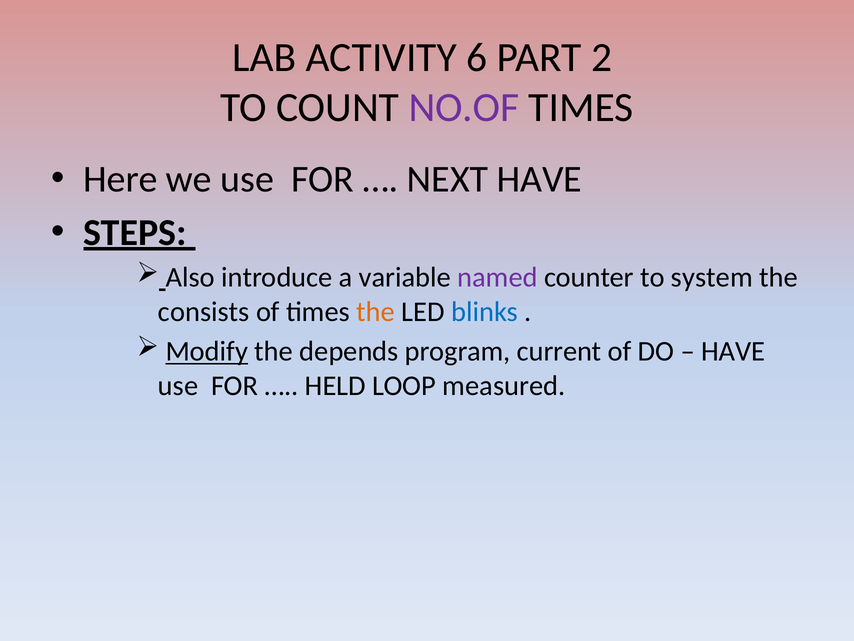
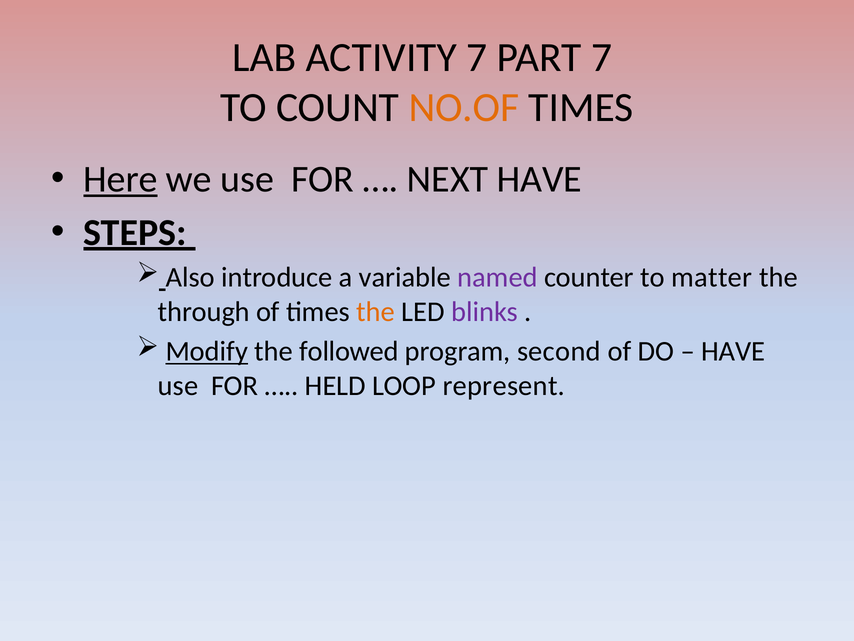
ACTIVITY 6: 6 -> 7 (477, 58)
PART 2: 2 -> 7 (602, 58)
NO.OF colour: purple -> orange (464, 108)
Here underline: none -> present (120, 179)
system: system -> matter (712, 277)
consists: consists -> through (204, 311)
blinks colour: blue -> purple (485, 311)
depends: depends -> followed (349, 351)
current: current -> second (559, 351)
measured: measured -> represent (504, 385)
